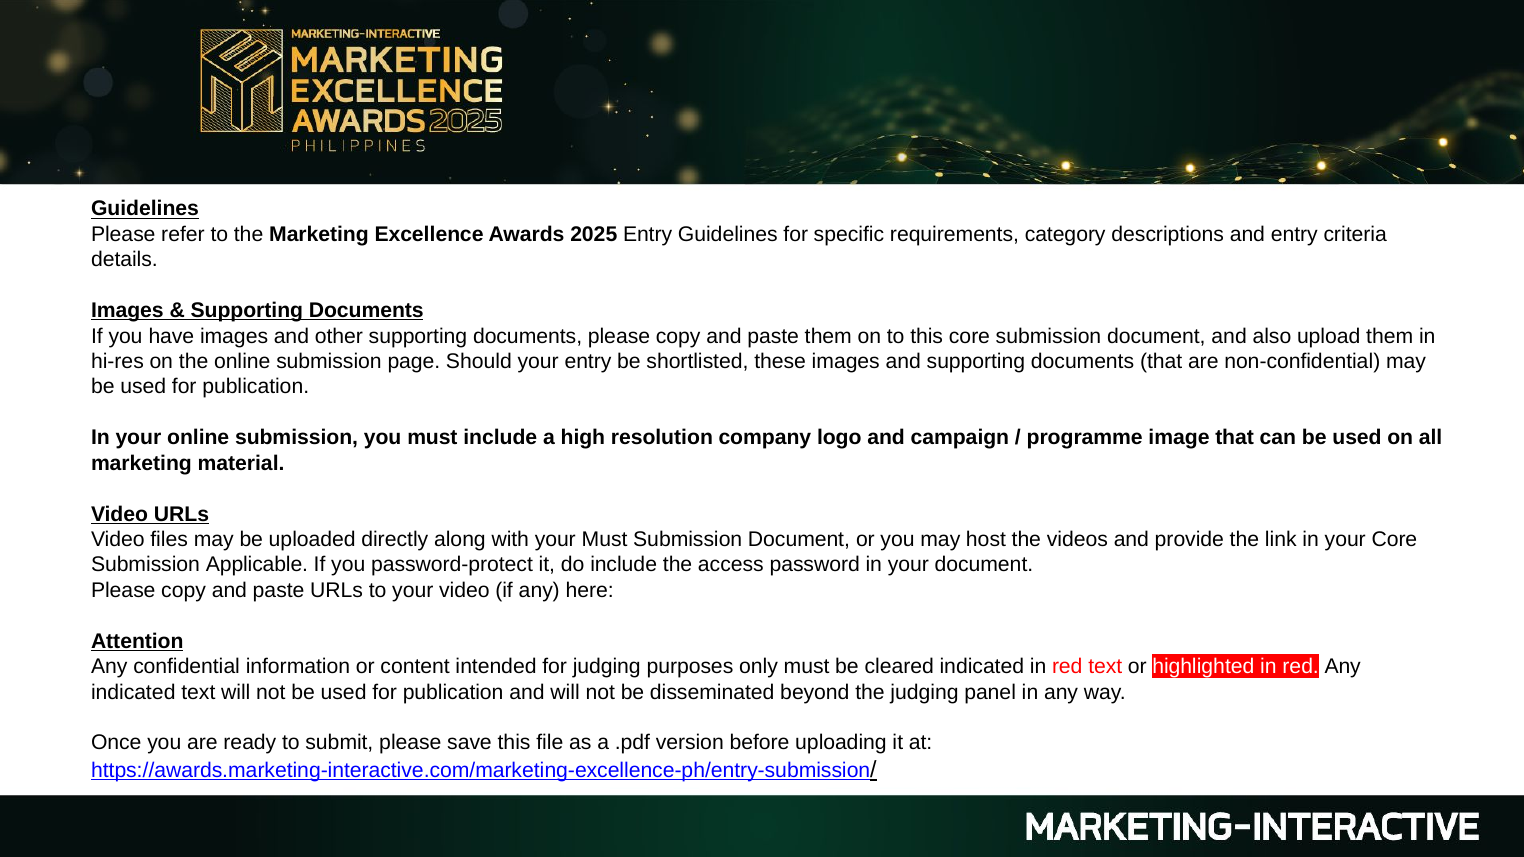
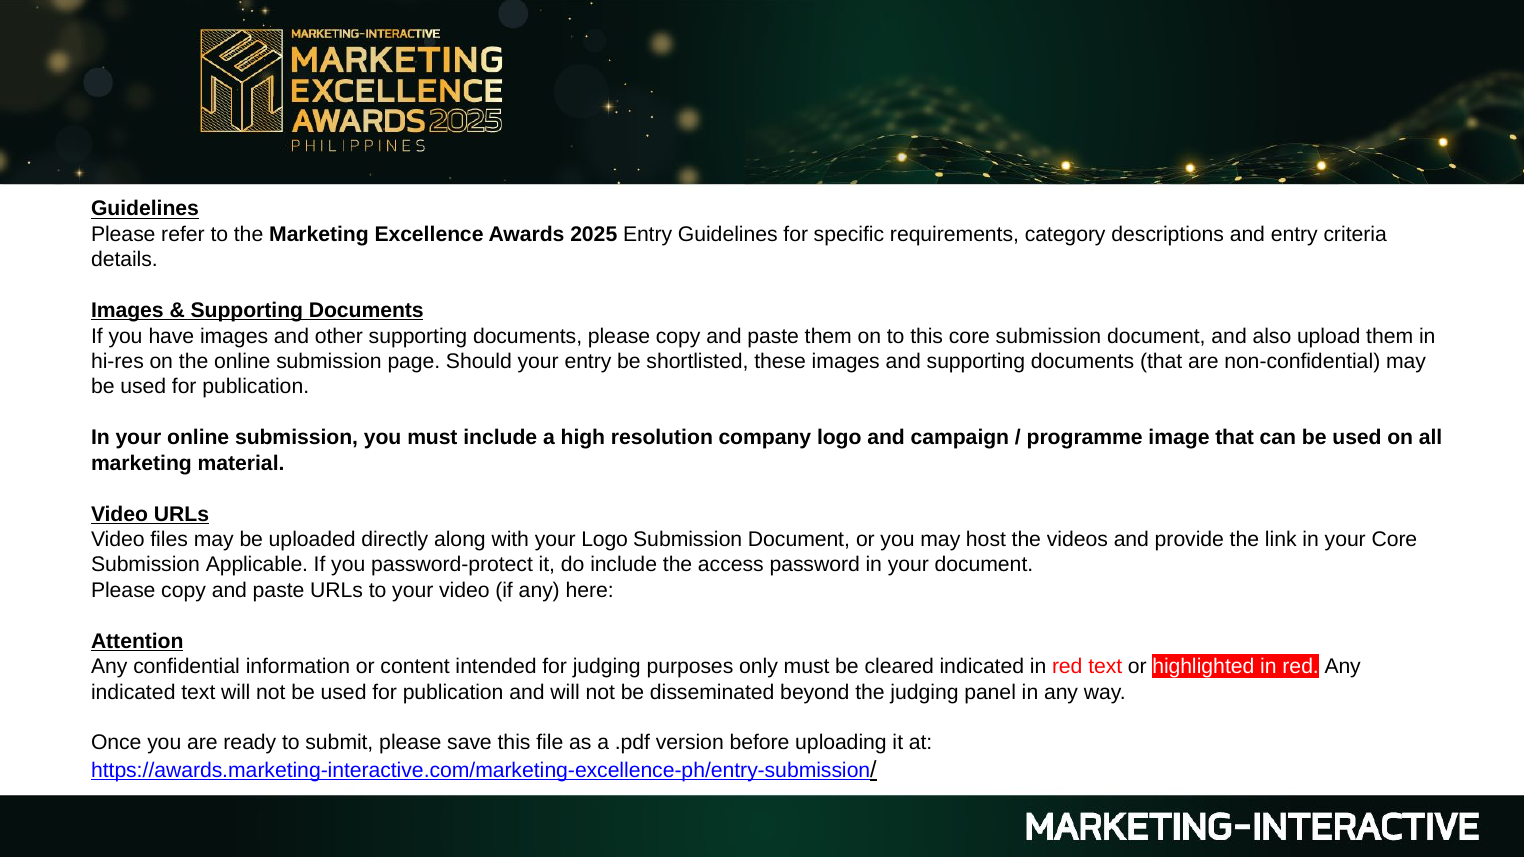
your Must: Must -> Logo (605, 540)
